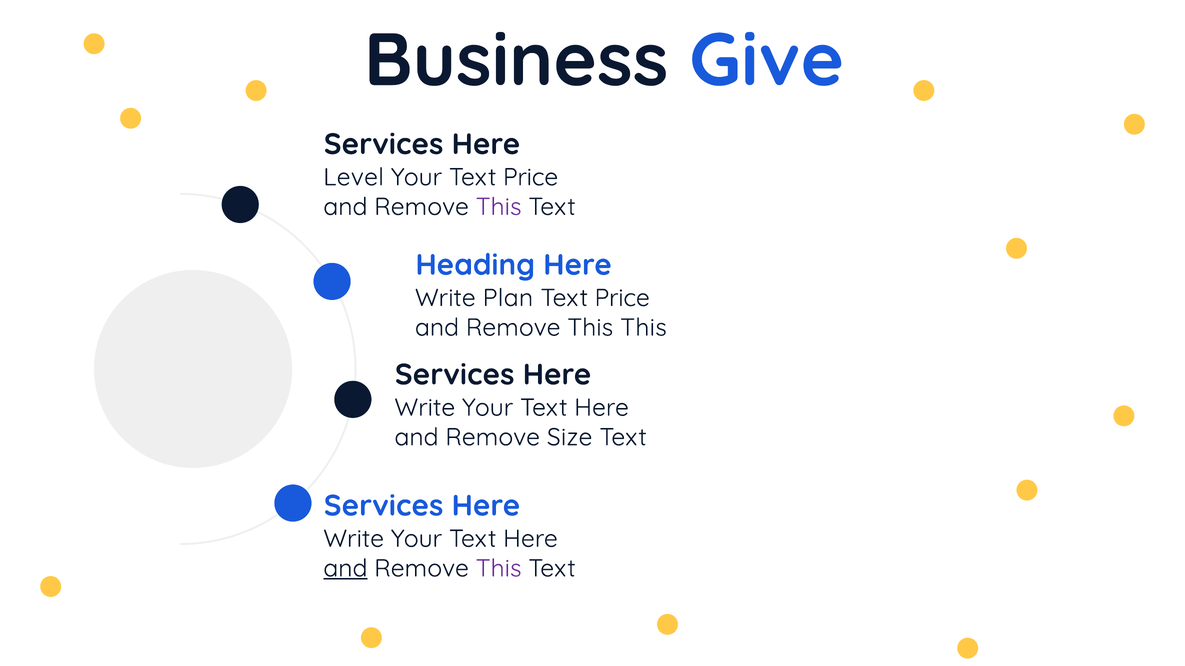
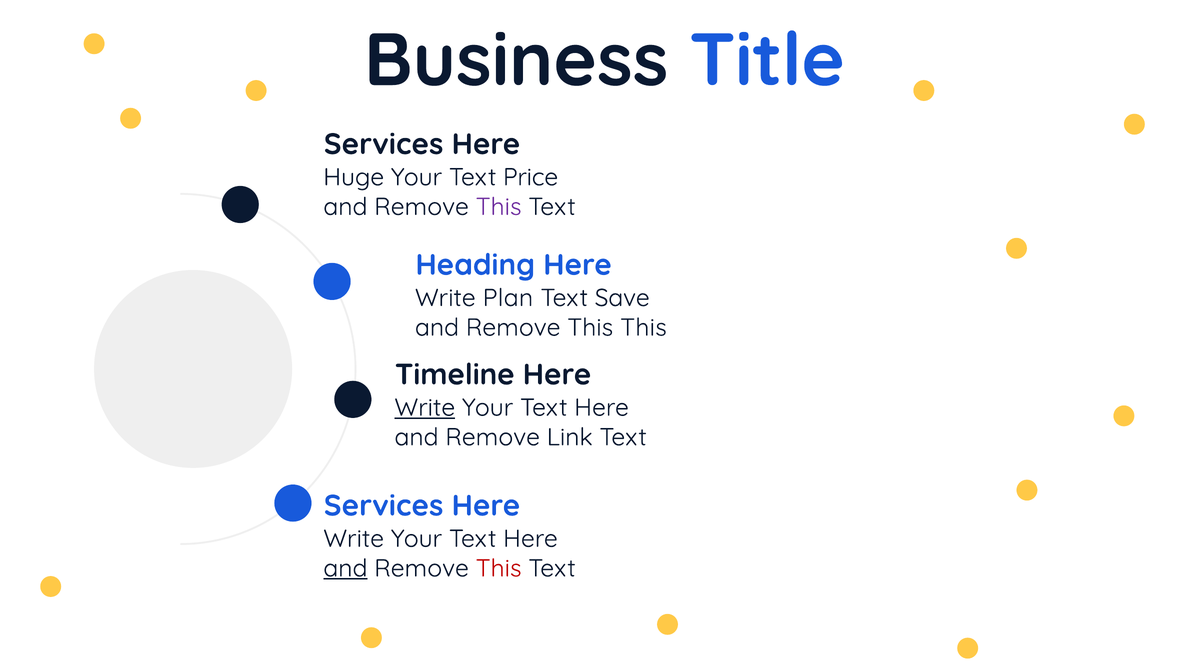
Give: Give -> Title (767, 61)
Level: Level -> Huge (354, 177)
Price: Price -> Save (622, 298)
Services: Services -> Timeline (455, 375)
Write underline: none -> present (425, 408)
Size: Size -> Link (570, 438)
This colour: purple -> red (499, 569)
